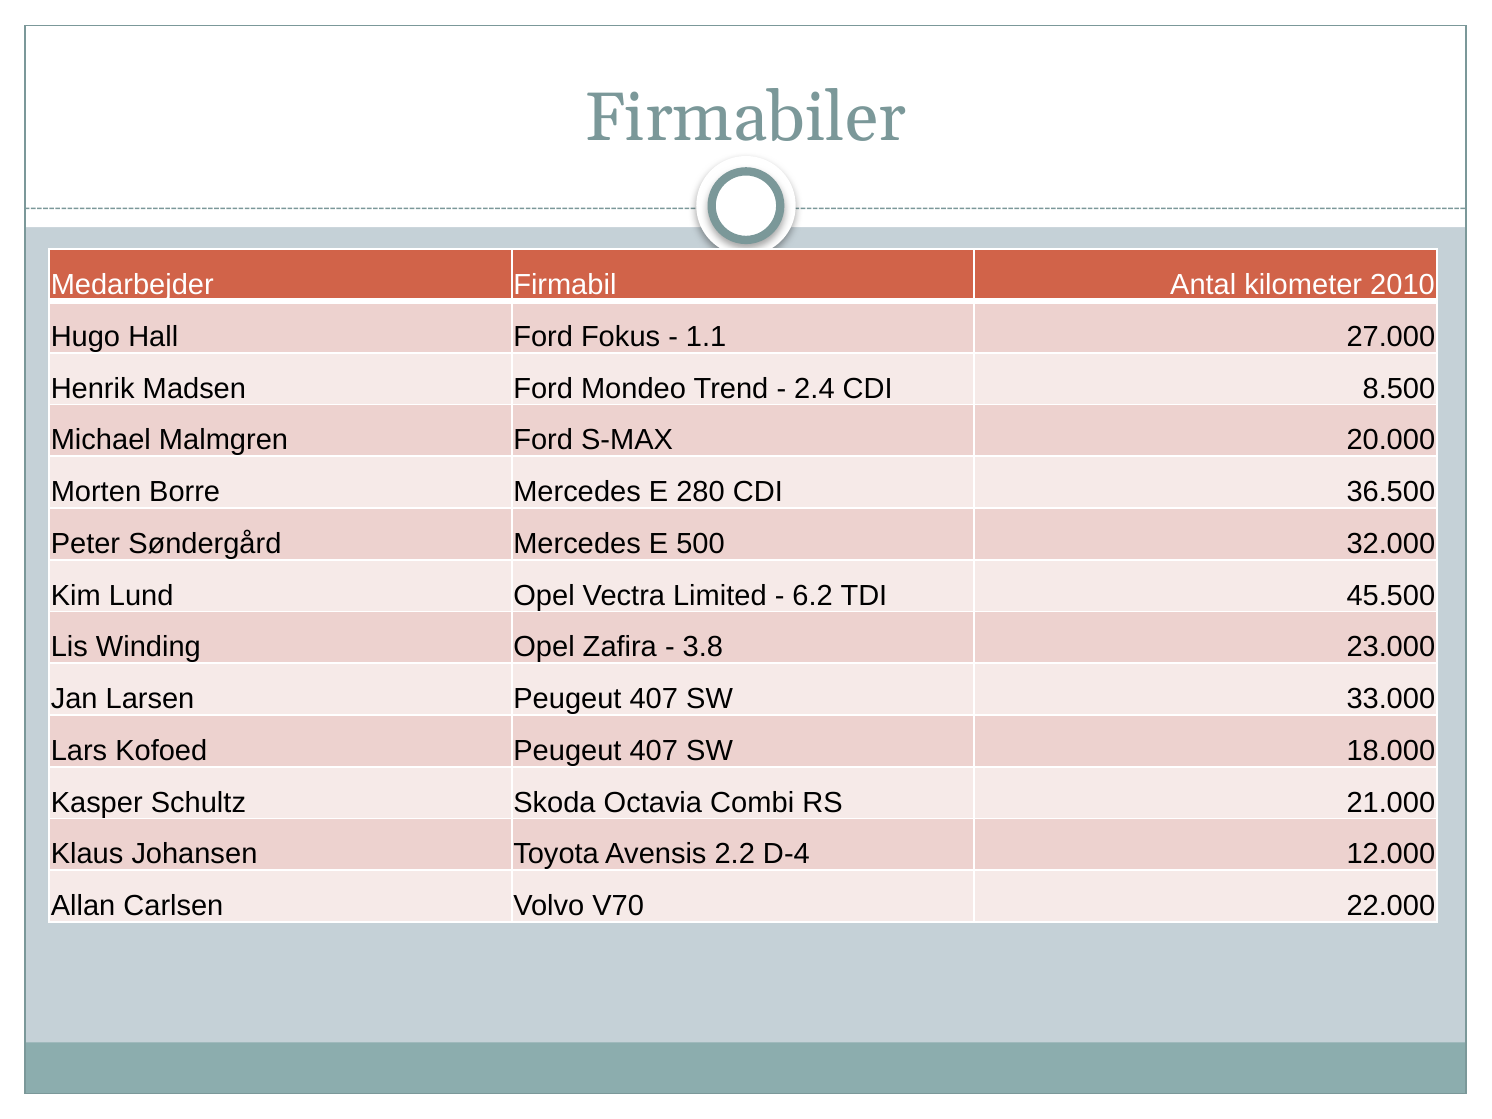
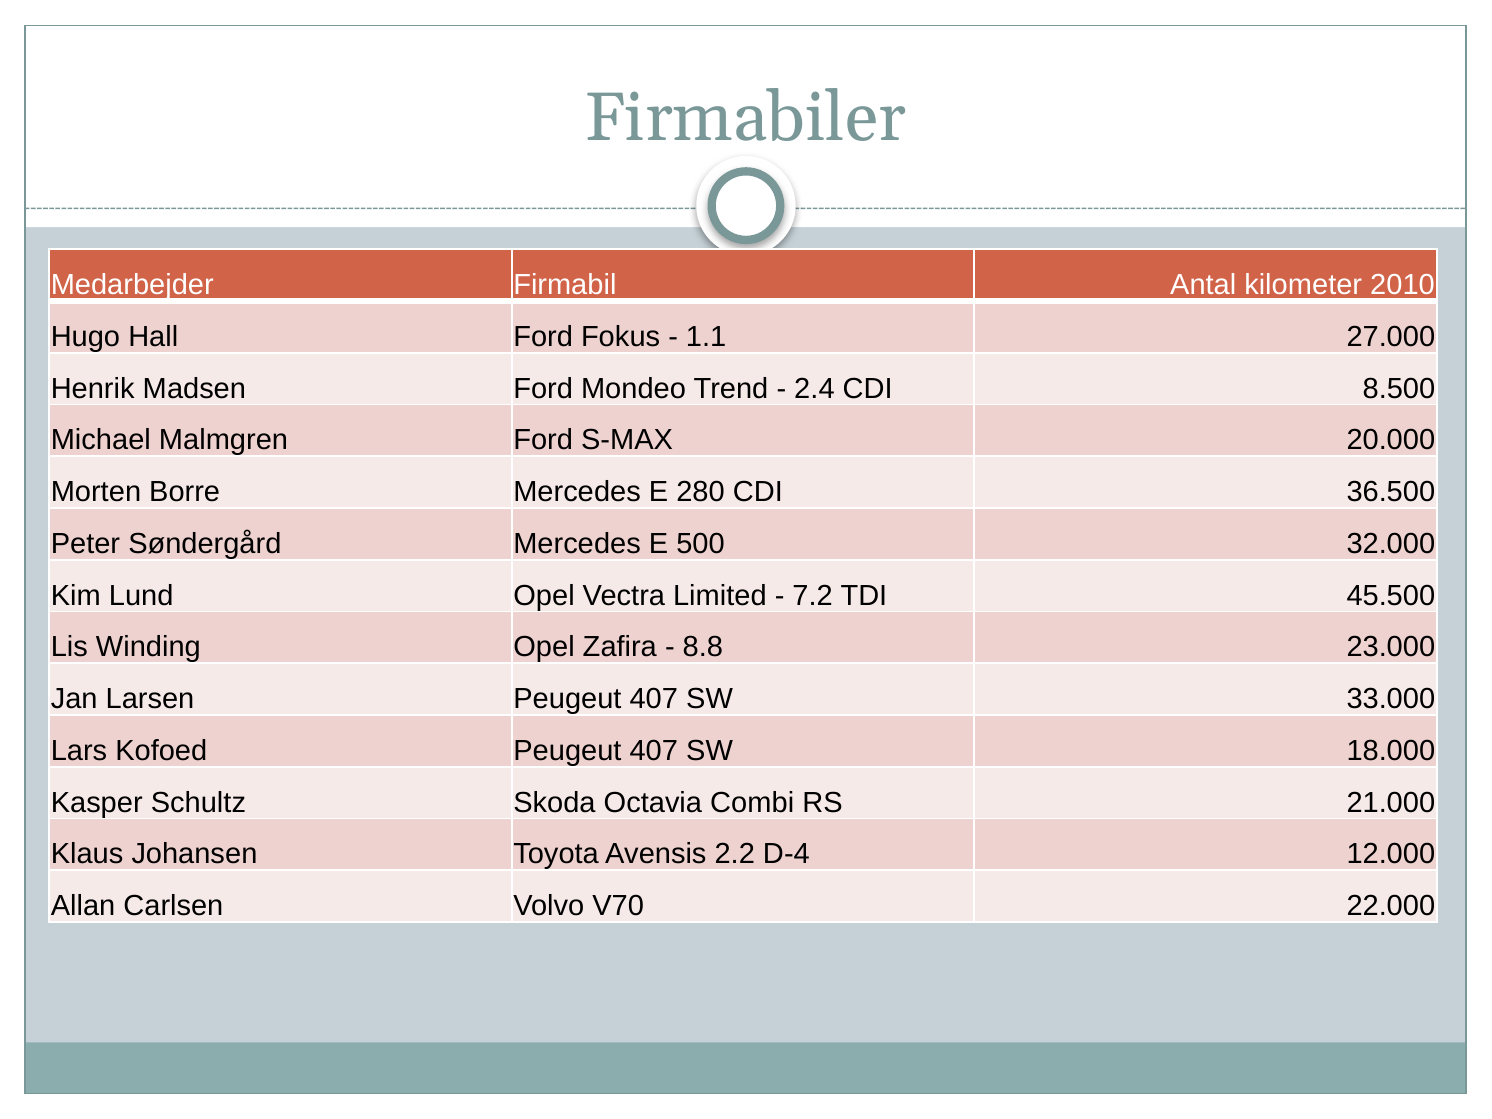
6.2: 6.2 -> 7.2 (813, 596)
3.8: 3.8 -> 8.8 (703, 647)
